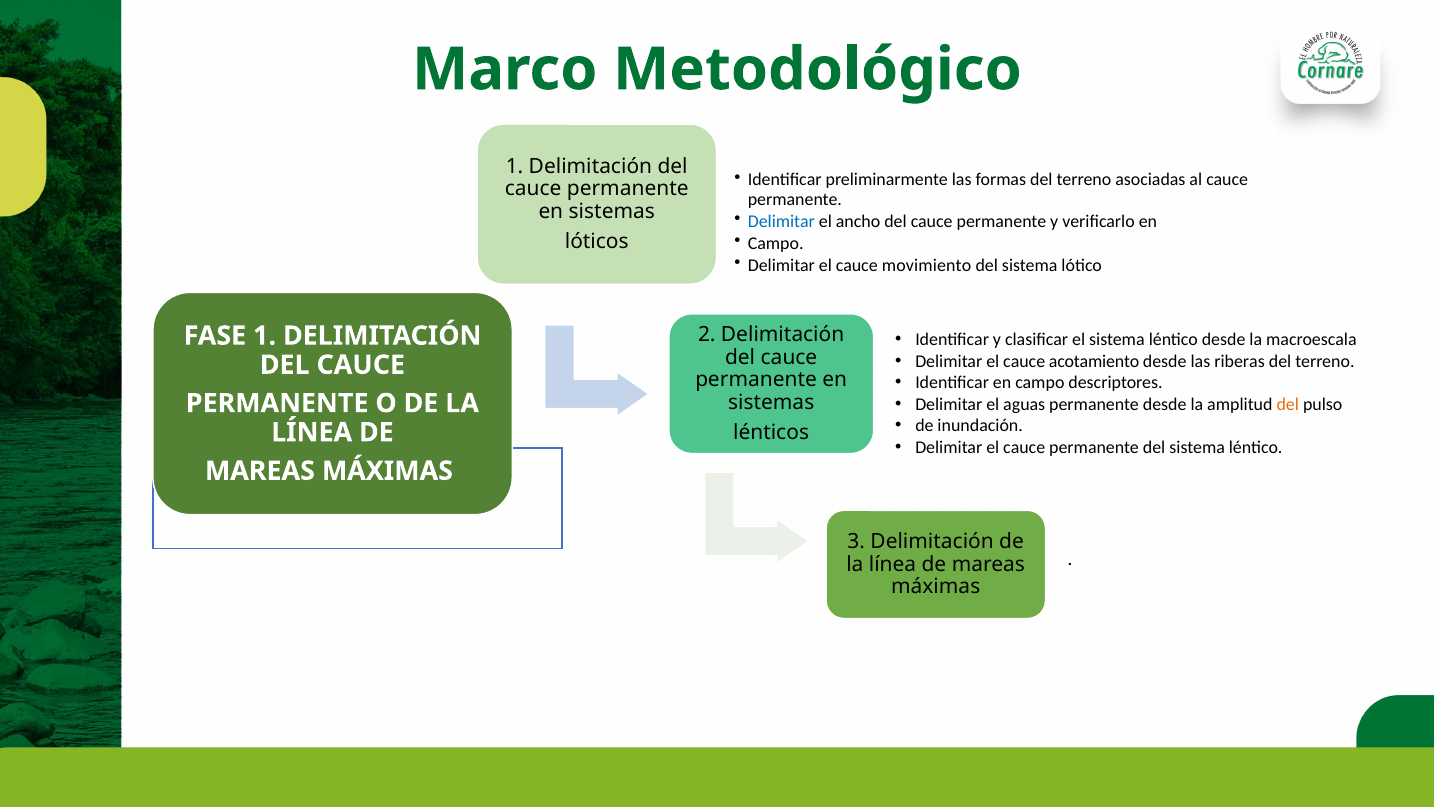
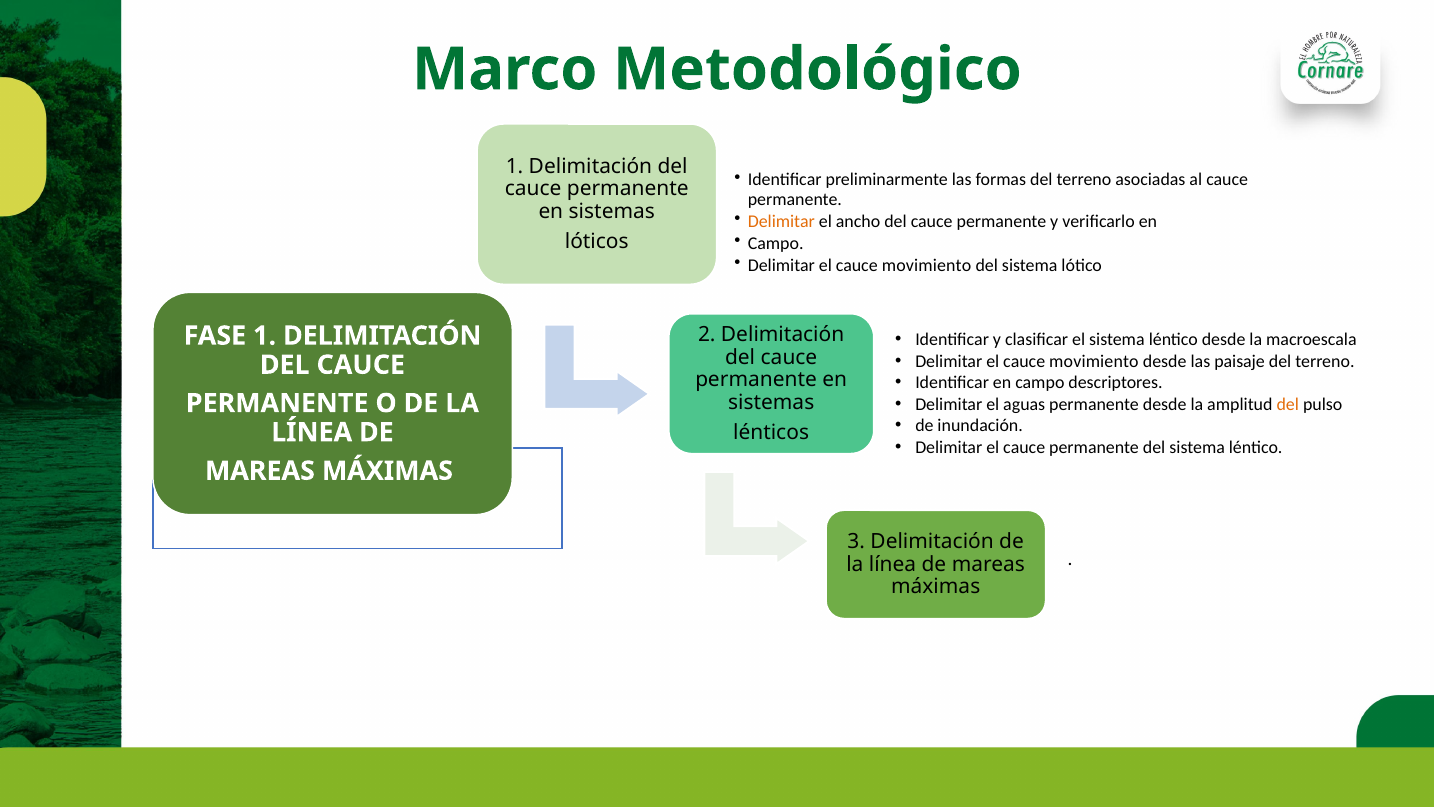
Delimitar colour: blue -> orange (781, 221)
acotamiento: acotamiento -> movimiento (1094, 361)
riberas: riberas -> paisaje (1240, 361)
